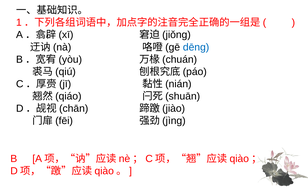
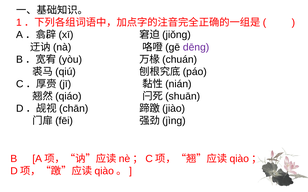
dēng colour: blue -> purple (196, 47)
